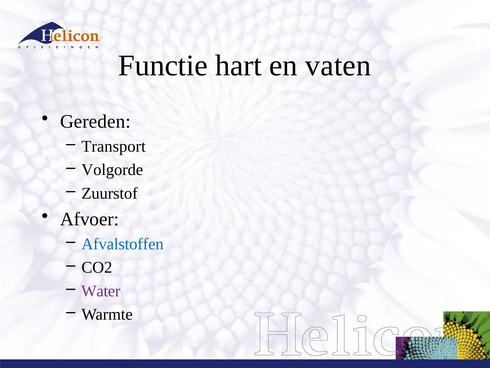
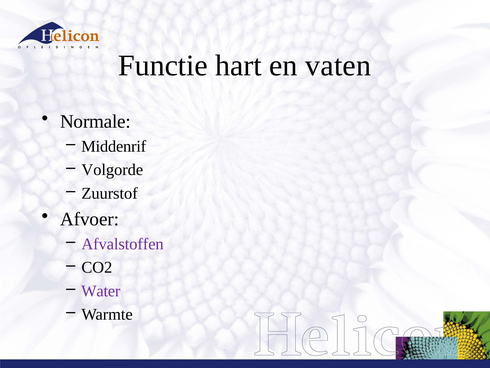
Gereden: Gereden -> Normale (95, 121)
Transport: Transport -> Middenrif (114, 146)
Afvalstoffen colour: blue -> purple (123, 244)
